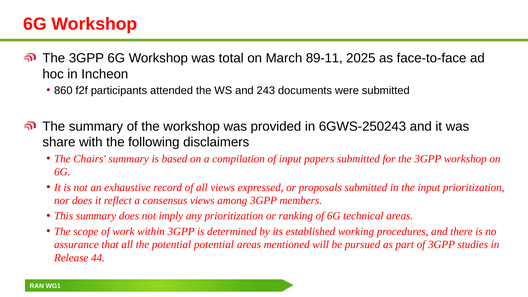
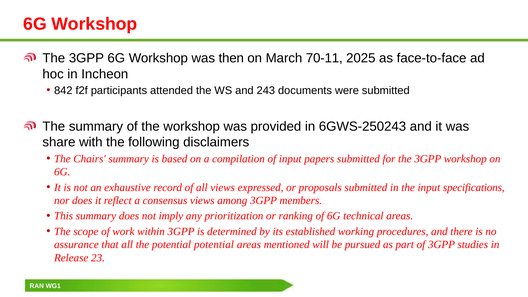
total: total -> then (231, 58)
89-11: 89-11 -> 70-11 (324, 58)
860: 860 -> 842 (63, 91)
input prioritization: prioritization -> specifications (474, 187)
44: 44 -> 23 (98, 258)
